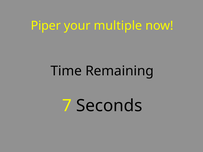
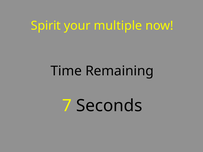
Piper: Piper -> Spirit (46, 26)
